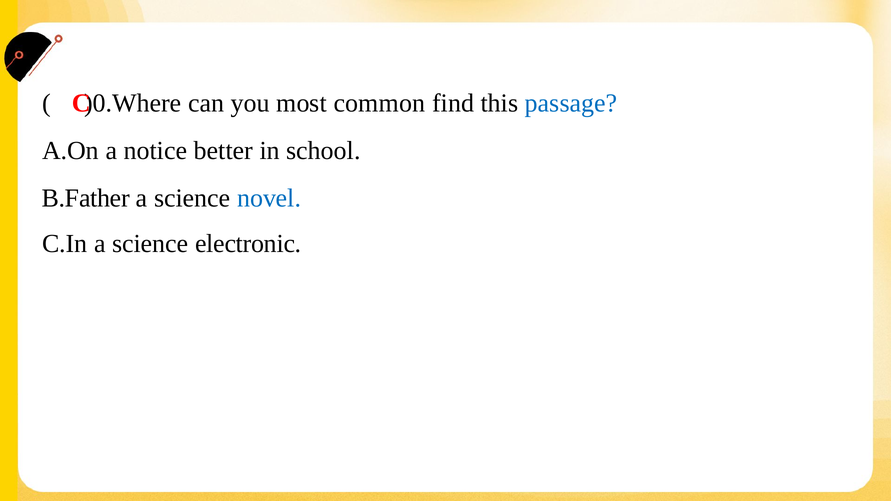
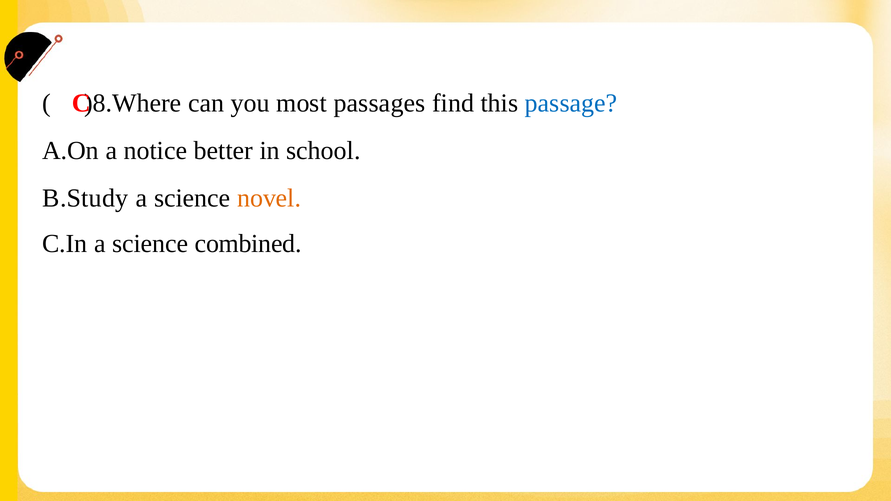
)0.Where: )0.Where -> )8.Where (133, 103)
common: common -> passages (379, 103)
B.Father: B.Father -> B.Study (85, 198)
novel colour: blue -> orange (269, 198)
electronic: electronic -> combined (248, 244)
